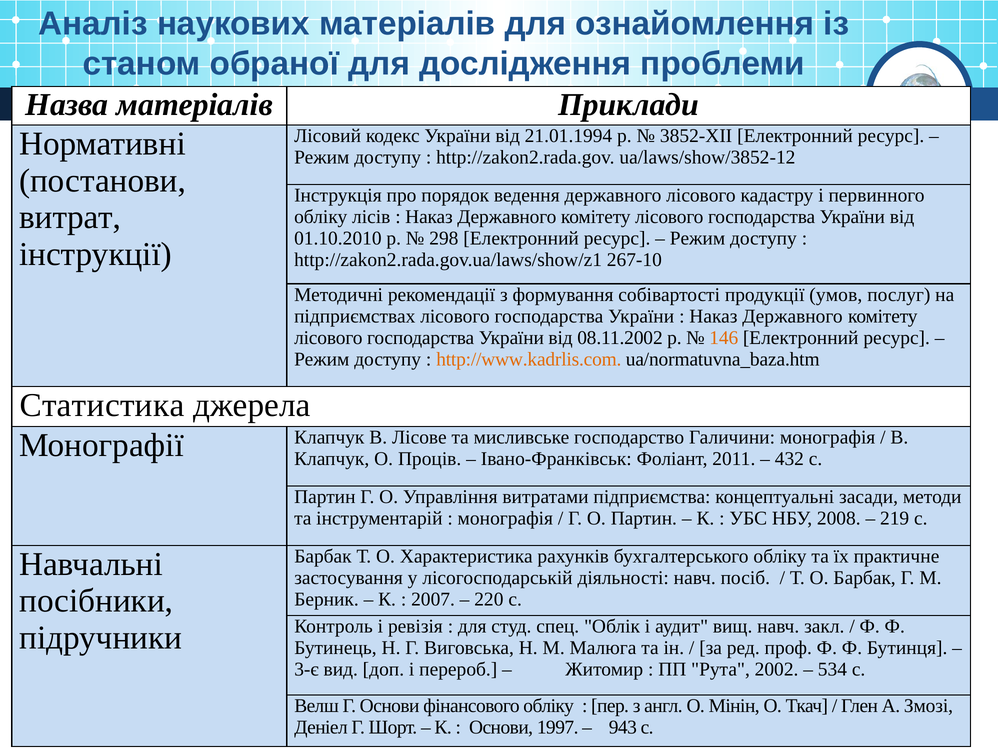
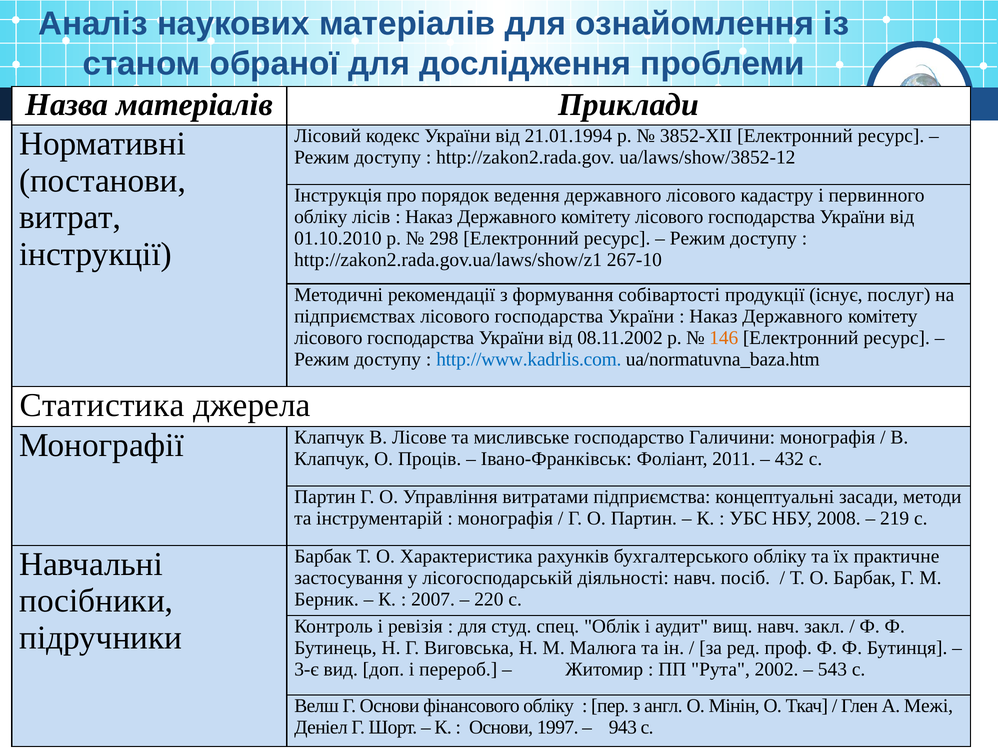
умов: умов -> існує (836, 295)
http://www.kadrlis.com colour: orange -> blue (529, 359)
534: 534 -> 543 (832, 669)
Змозі: Змозі -> Межі (928, 705)
